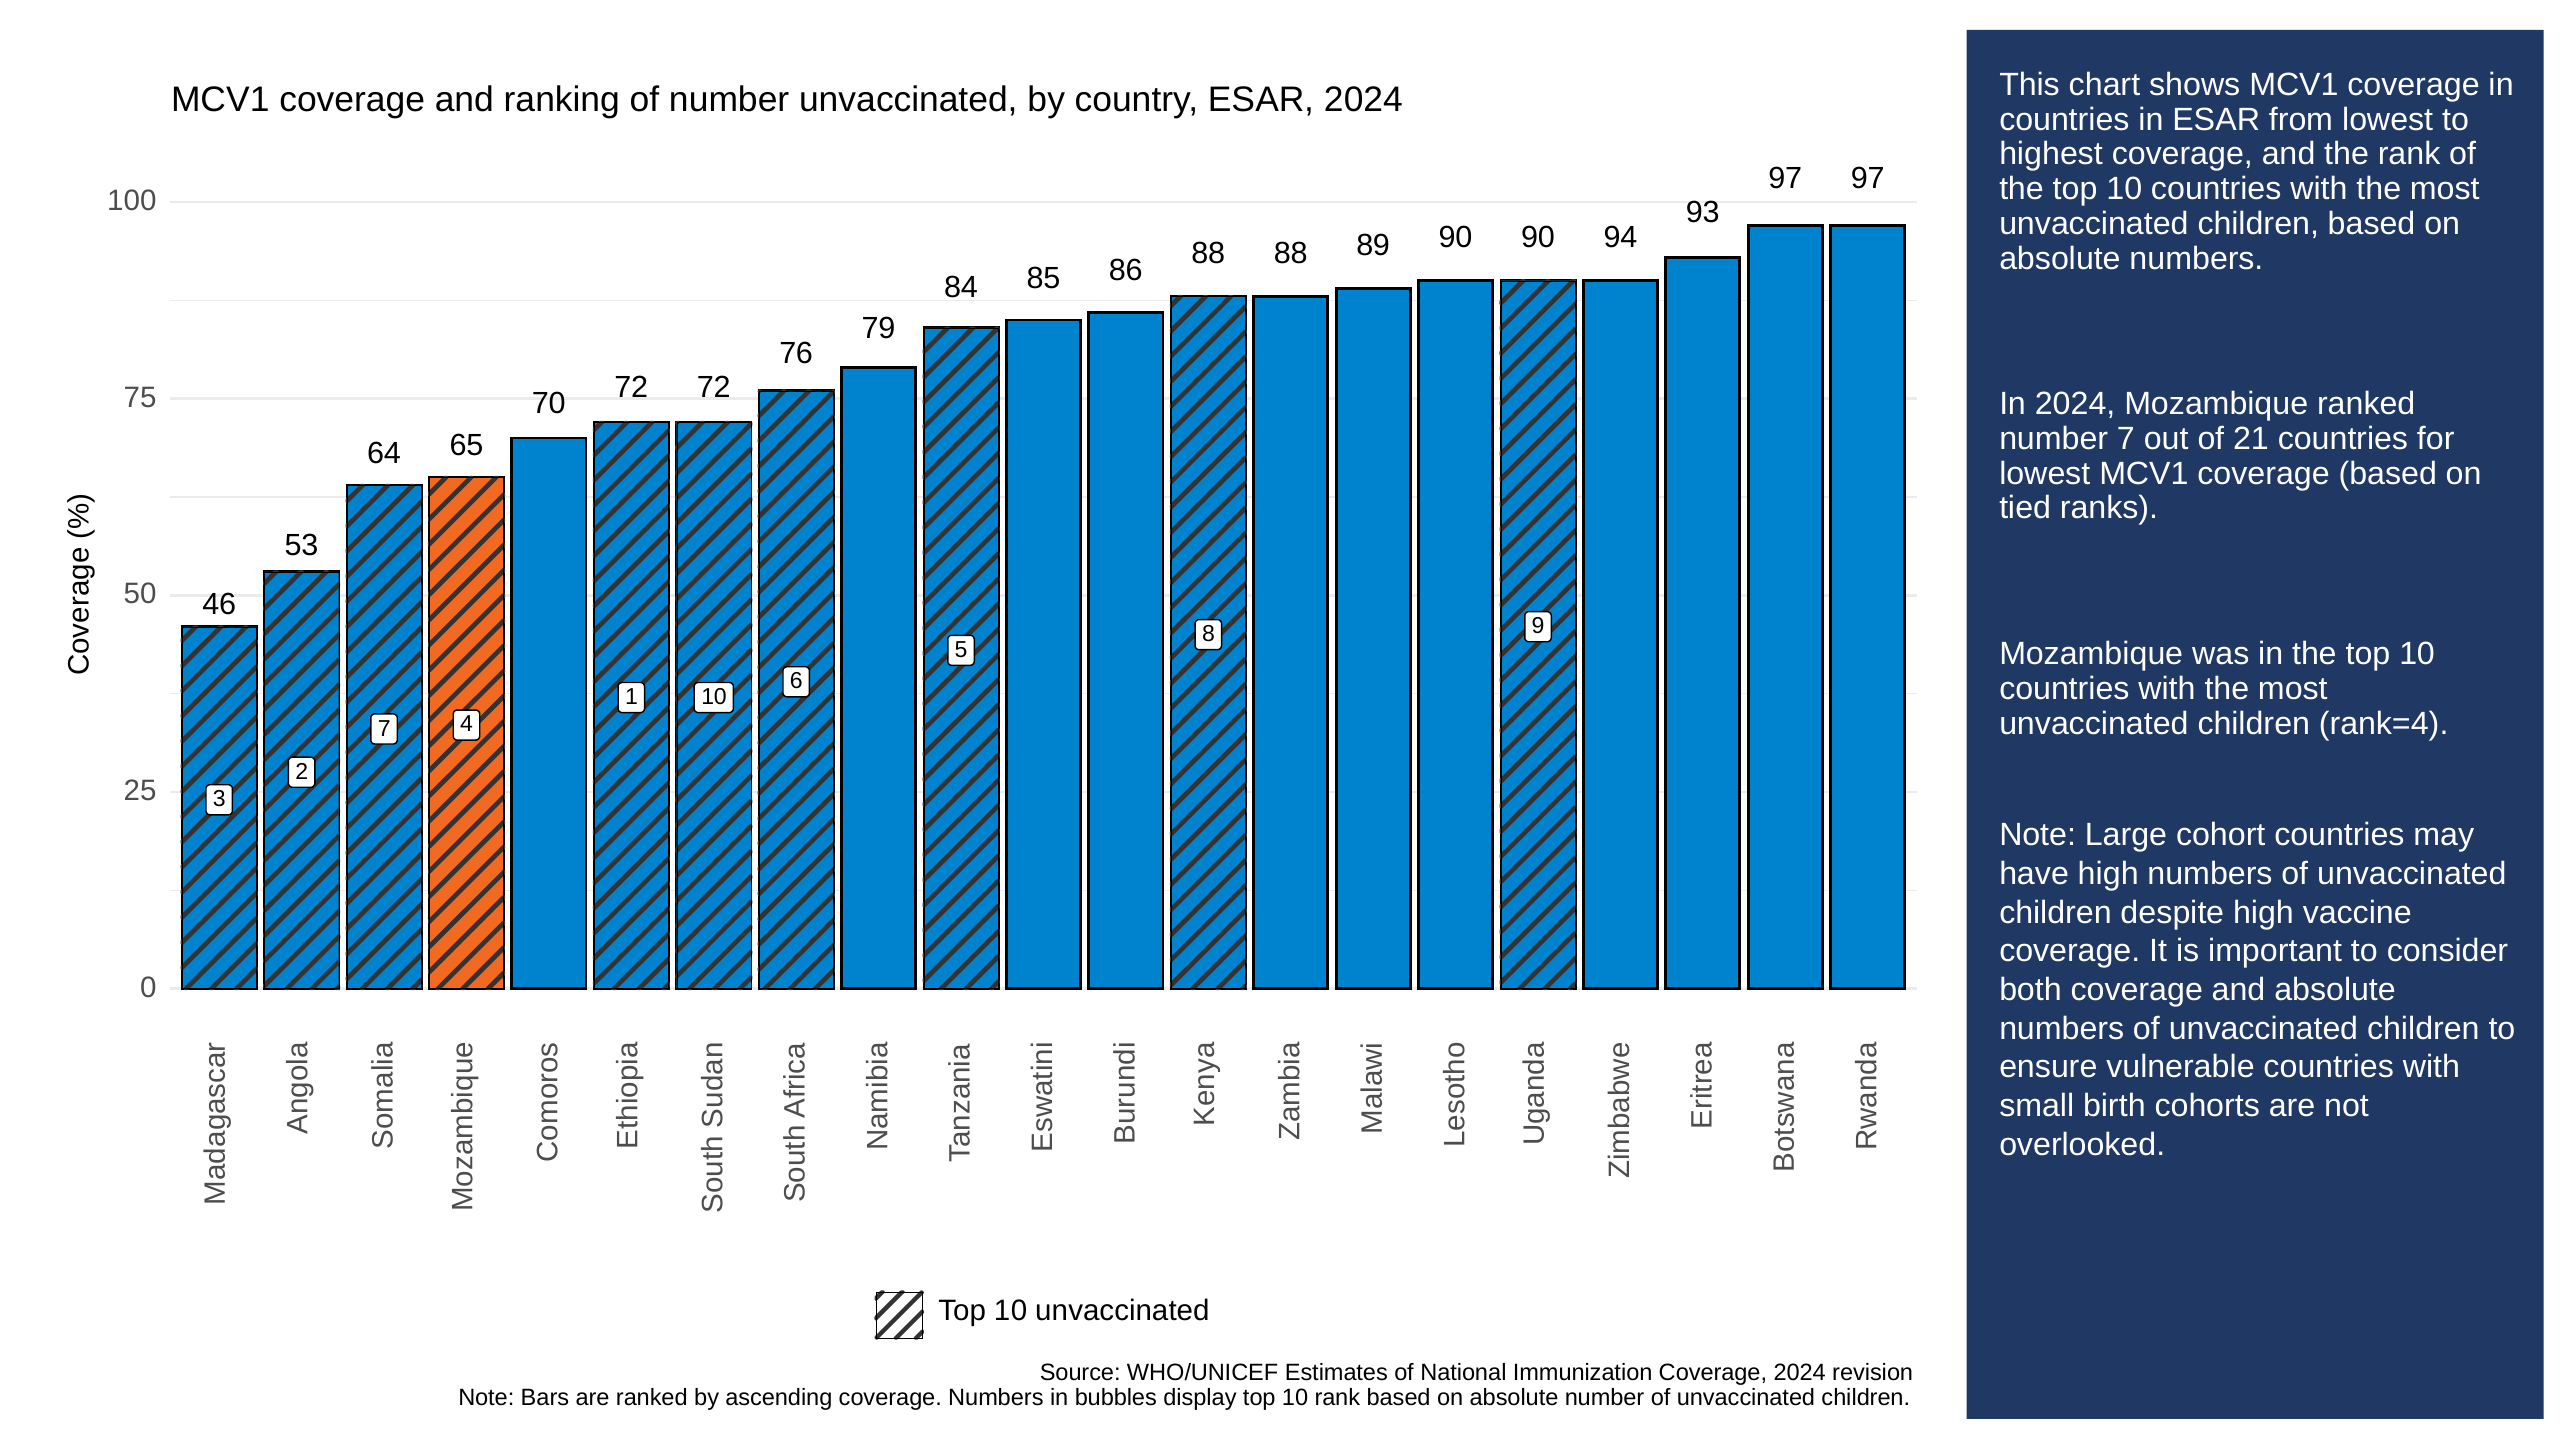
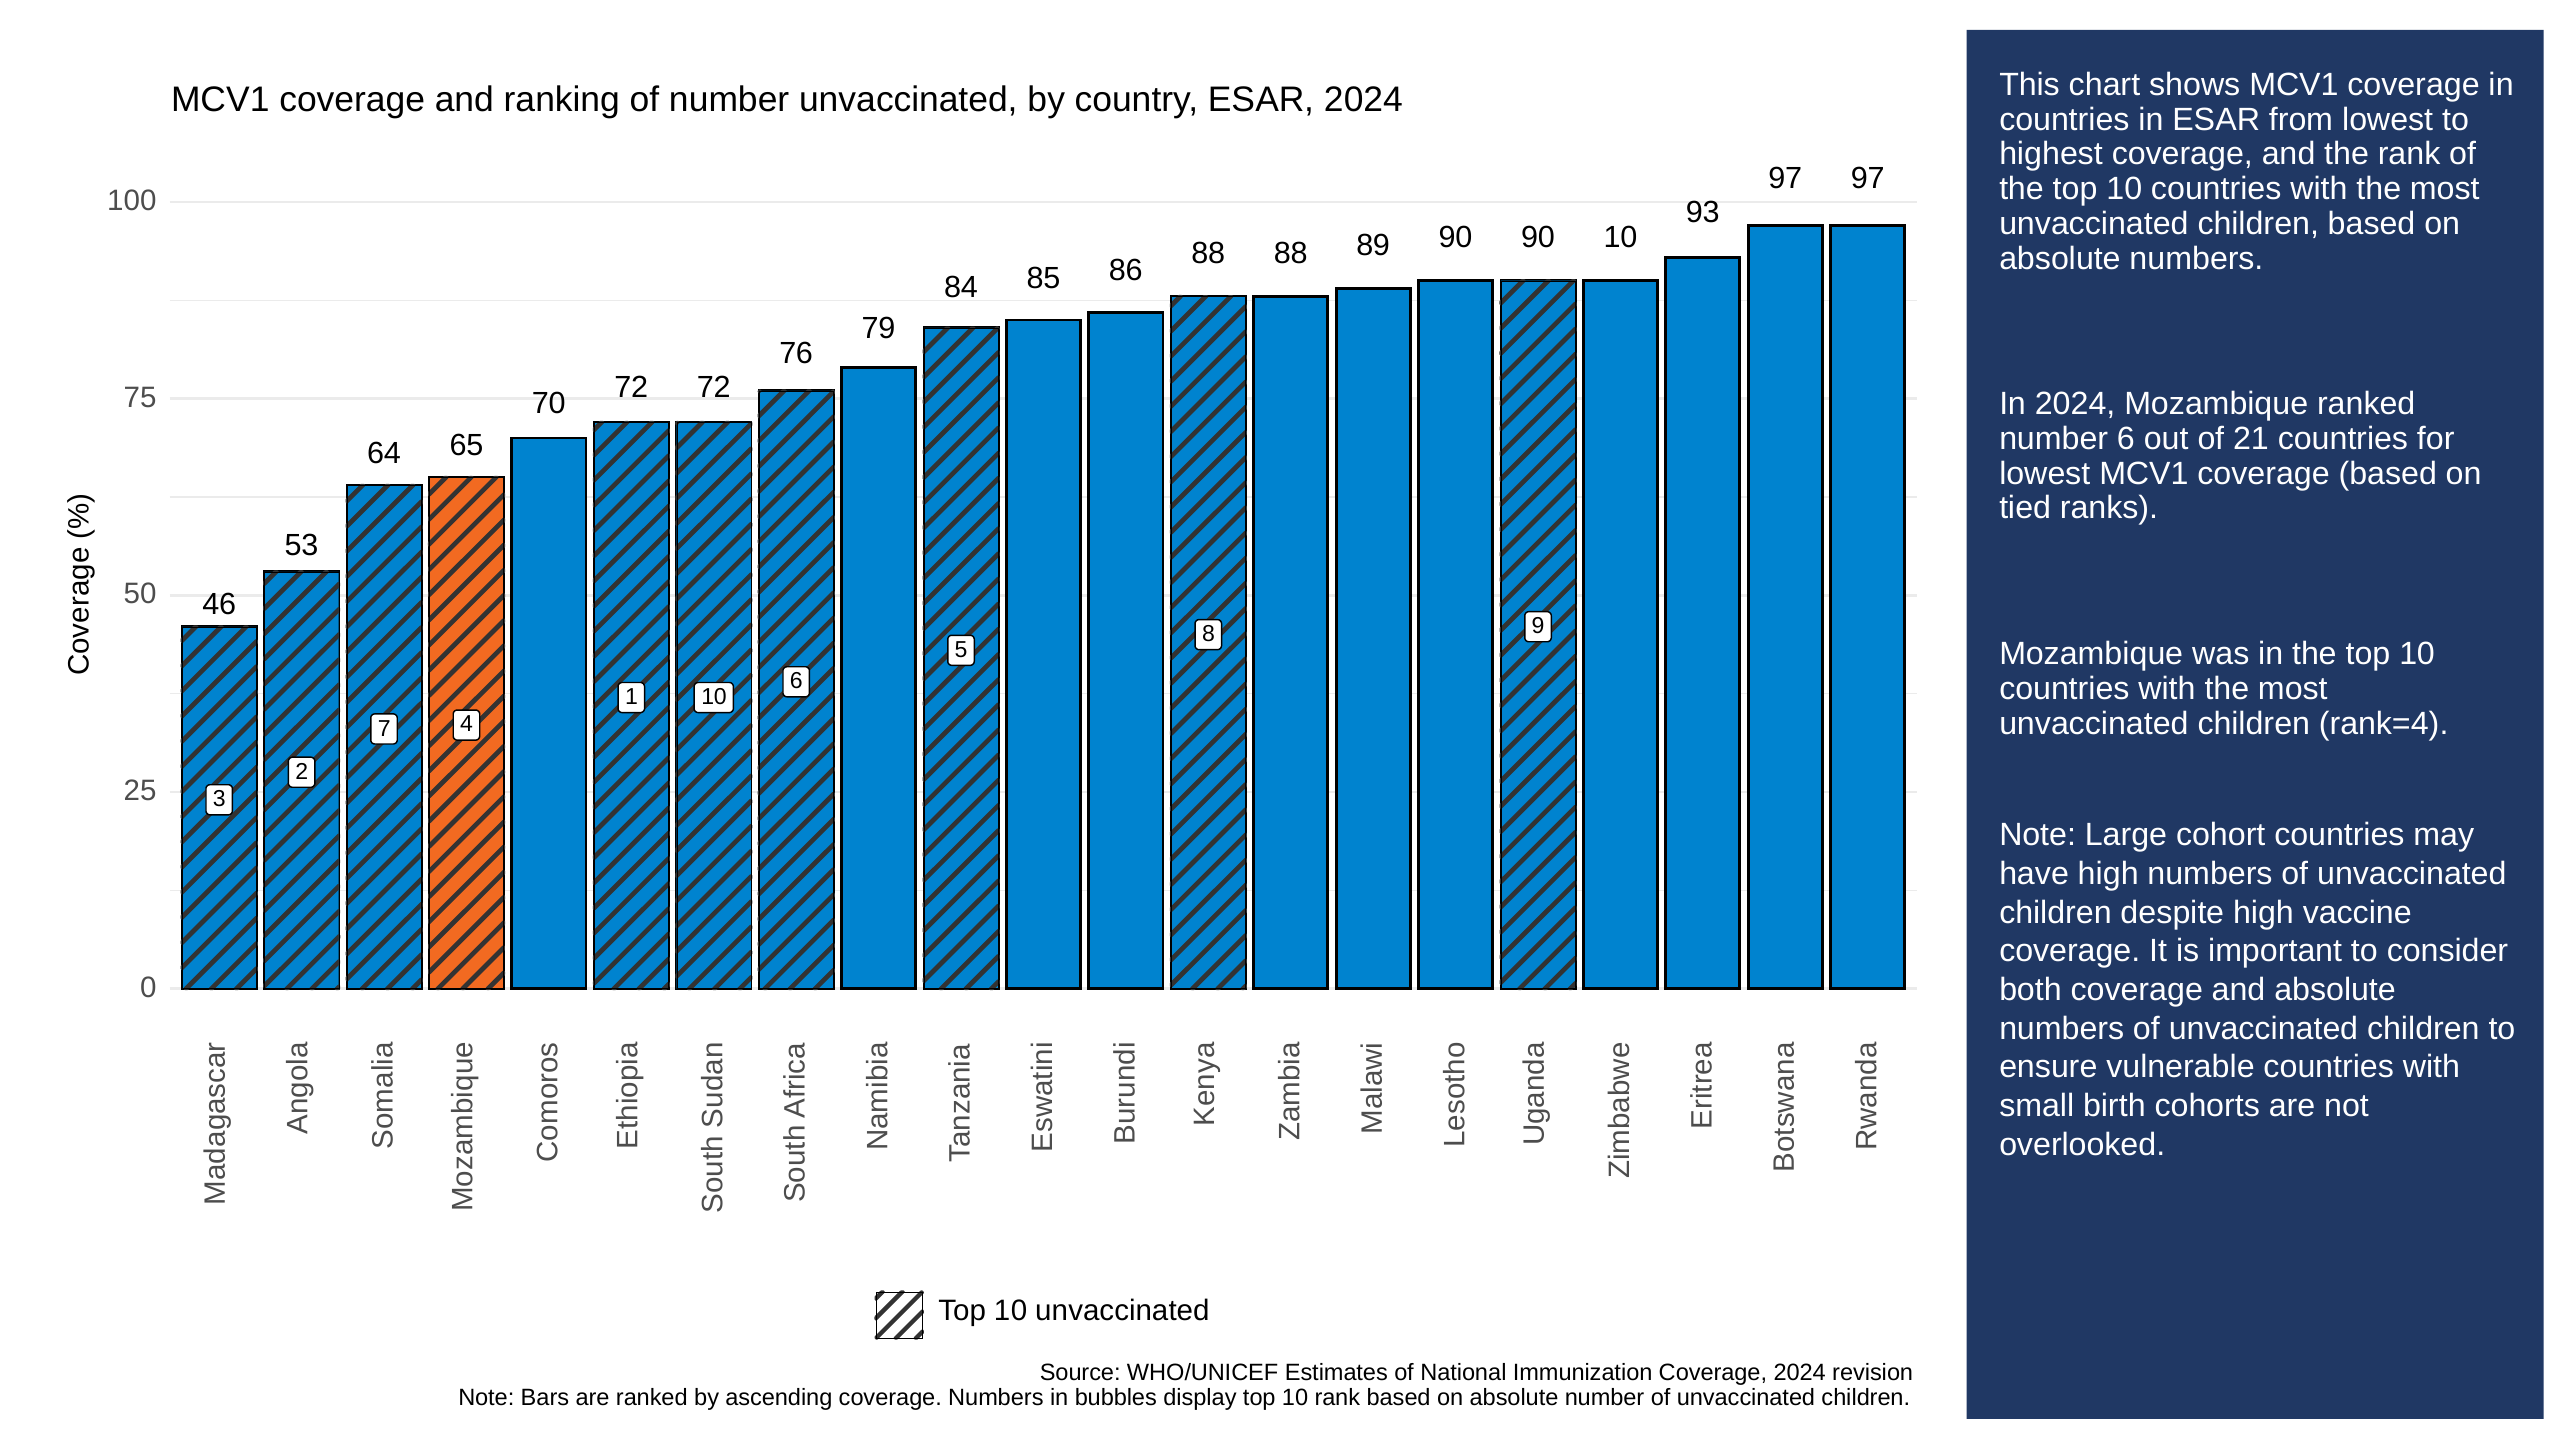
90 94: 94 -> 10 (1620, 237)
number 7: 7 -> 6 (2126, 439)
